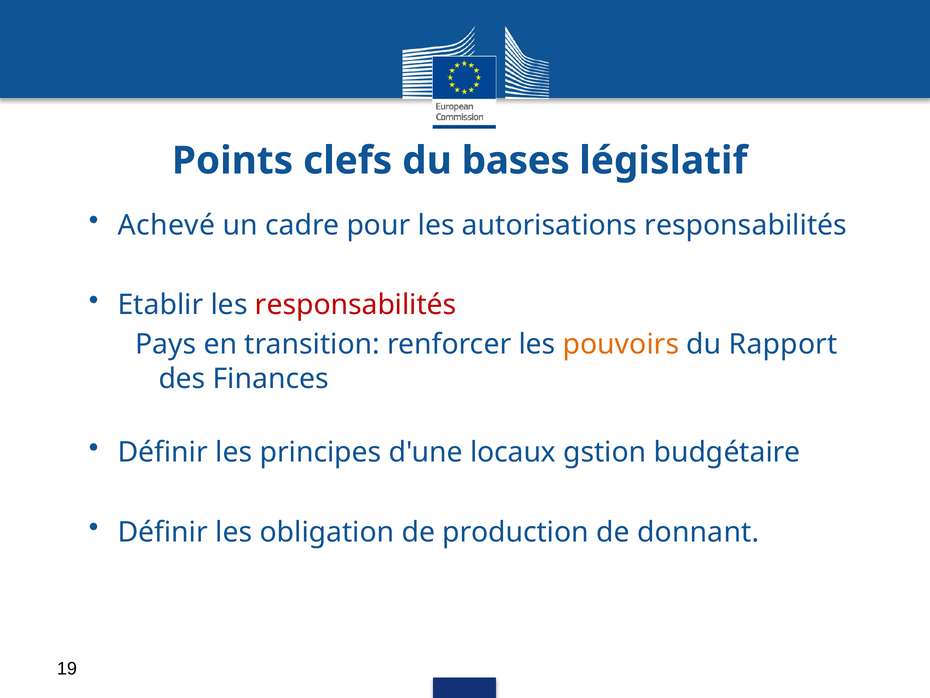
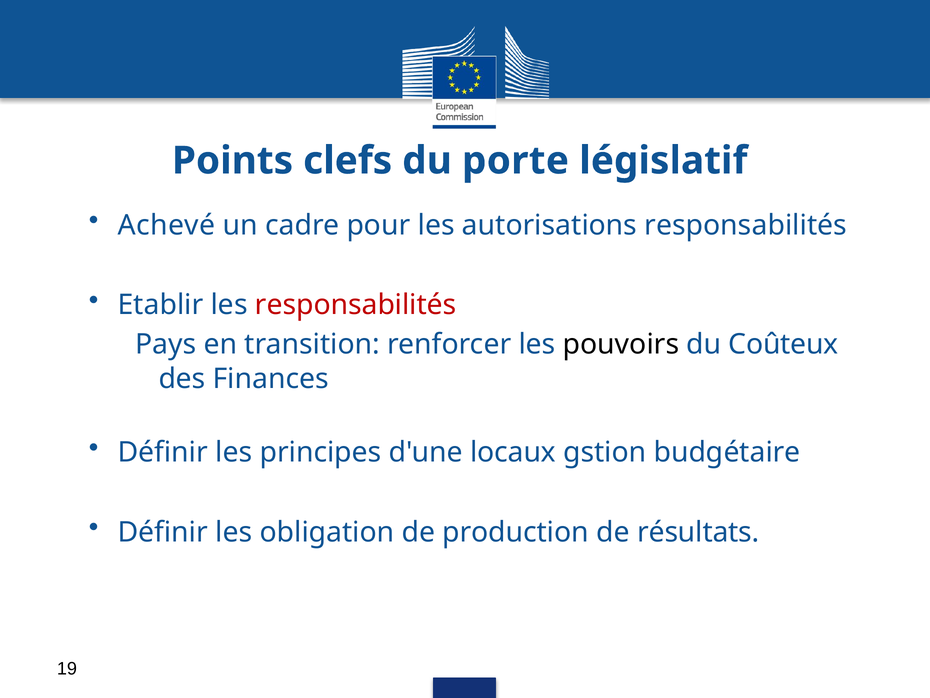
bases: bases -> porte (515, 161)
pouvoirs colour: orange -> black (621, 344)
Rapport: Rapport -> Coûteux (783, 344)
donnant: donnant -> résultats (698, 532)
